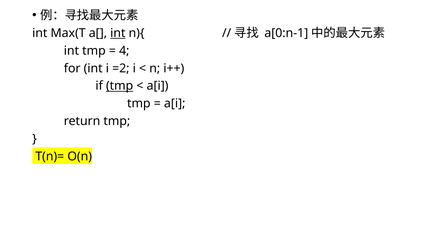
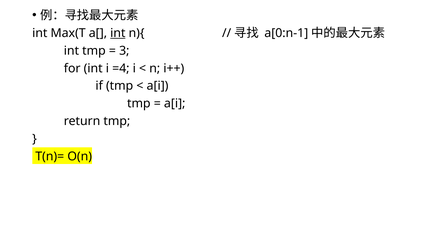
4: 4 -> 3 (124, 51)
=2: =2 -> =4 (121, 68)
tmp underline: present -> none (120, 86)
